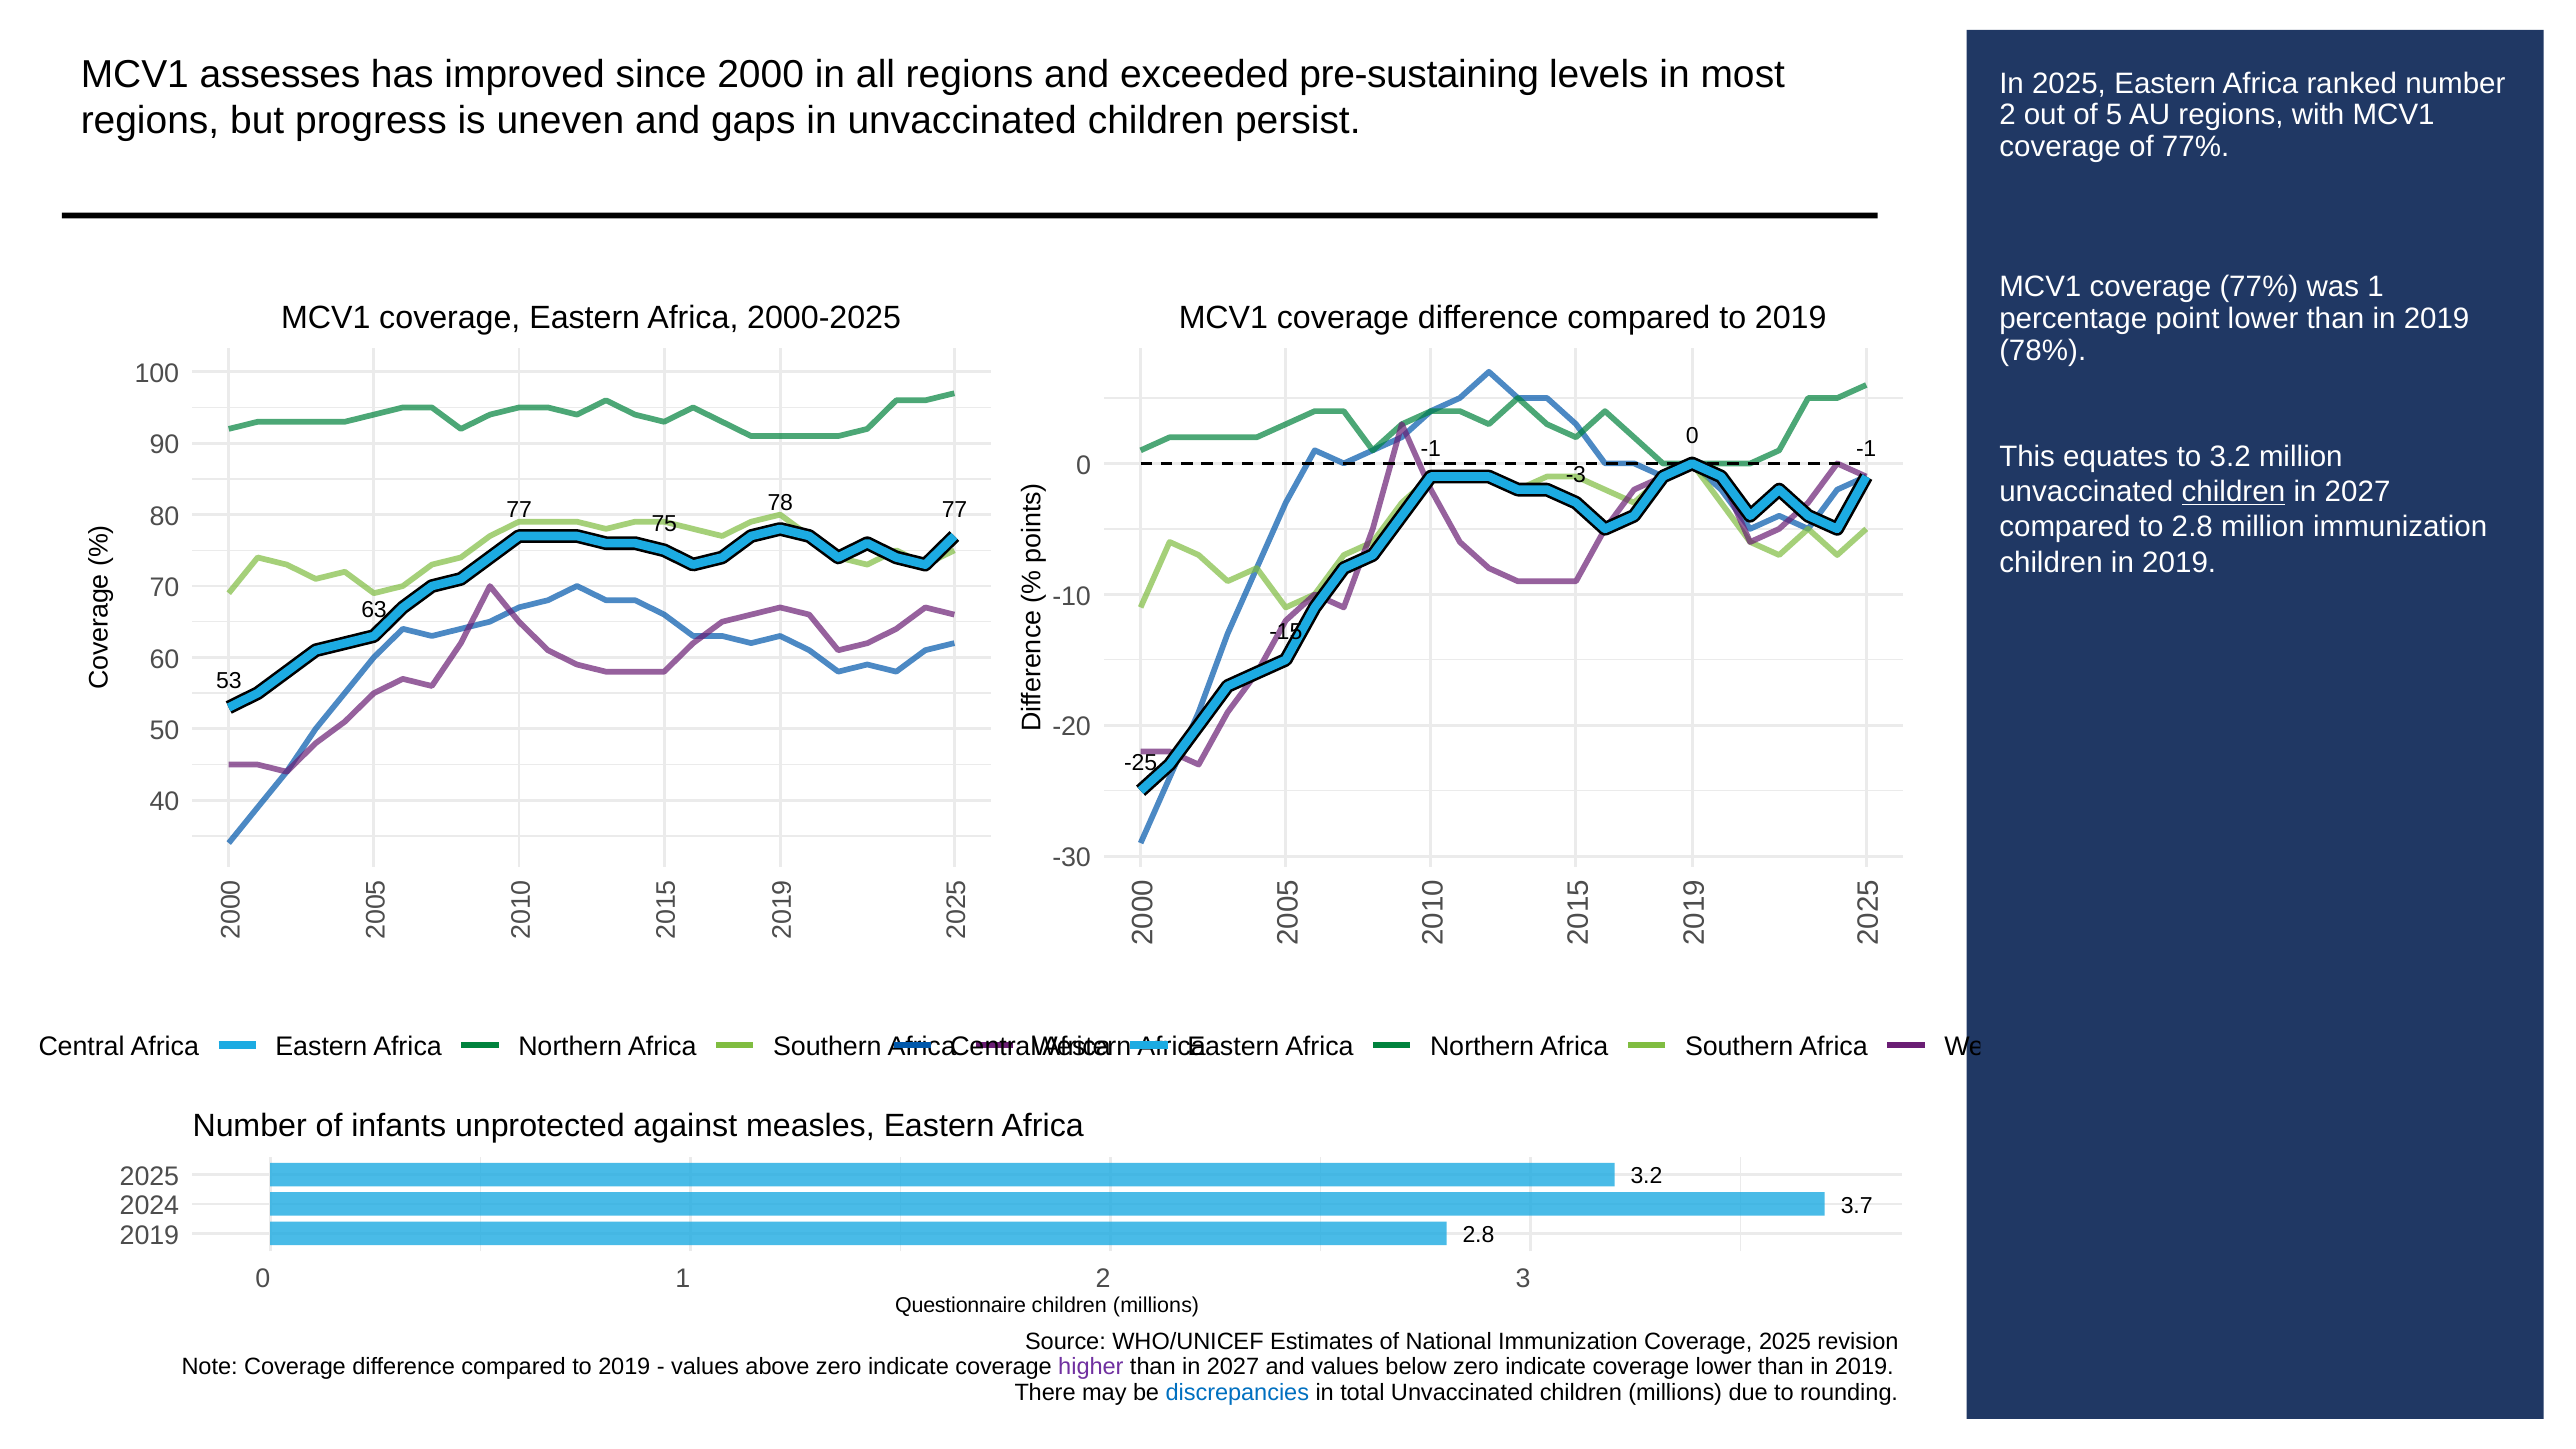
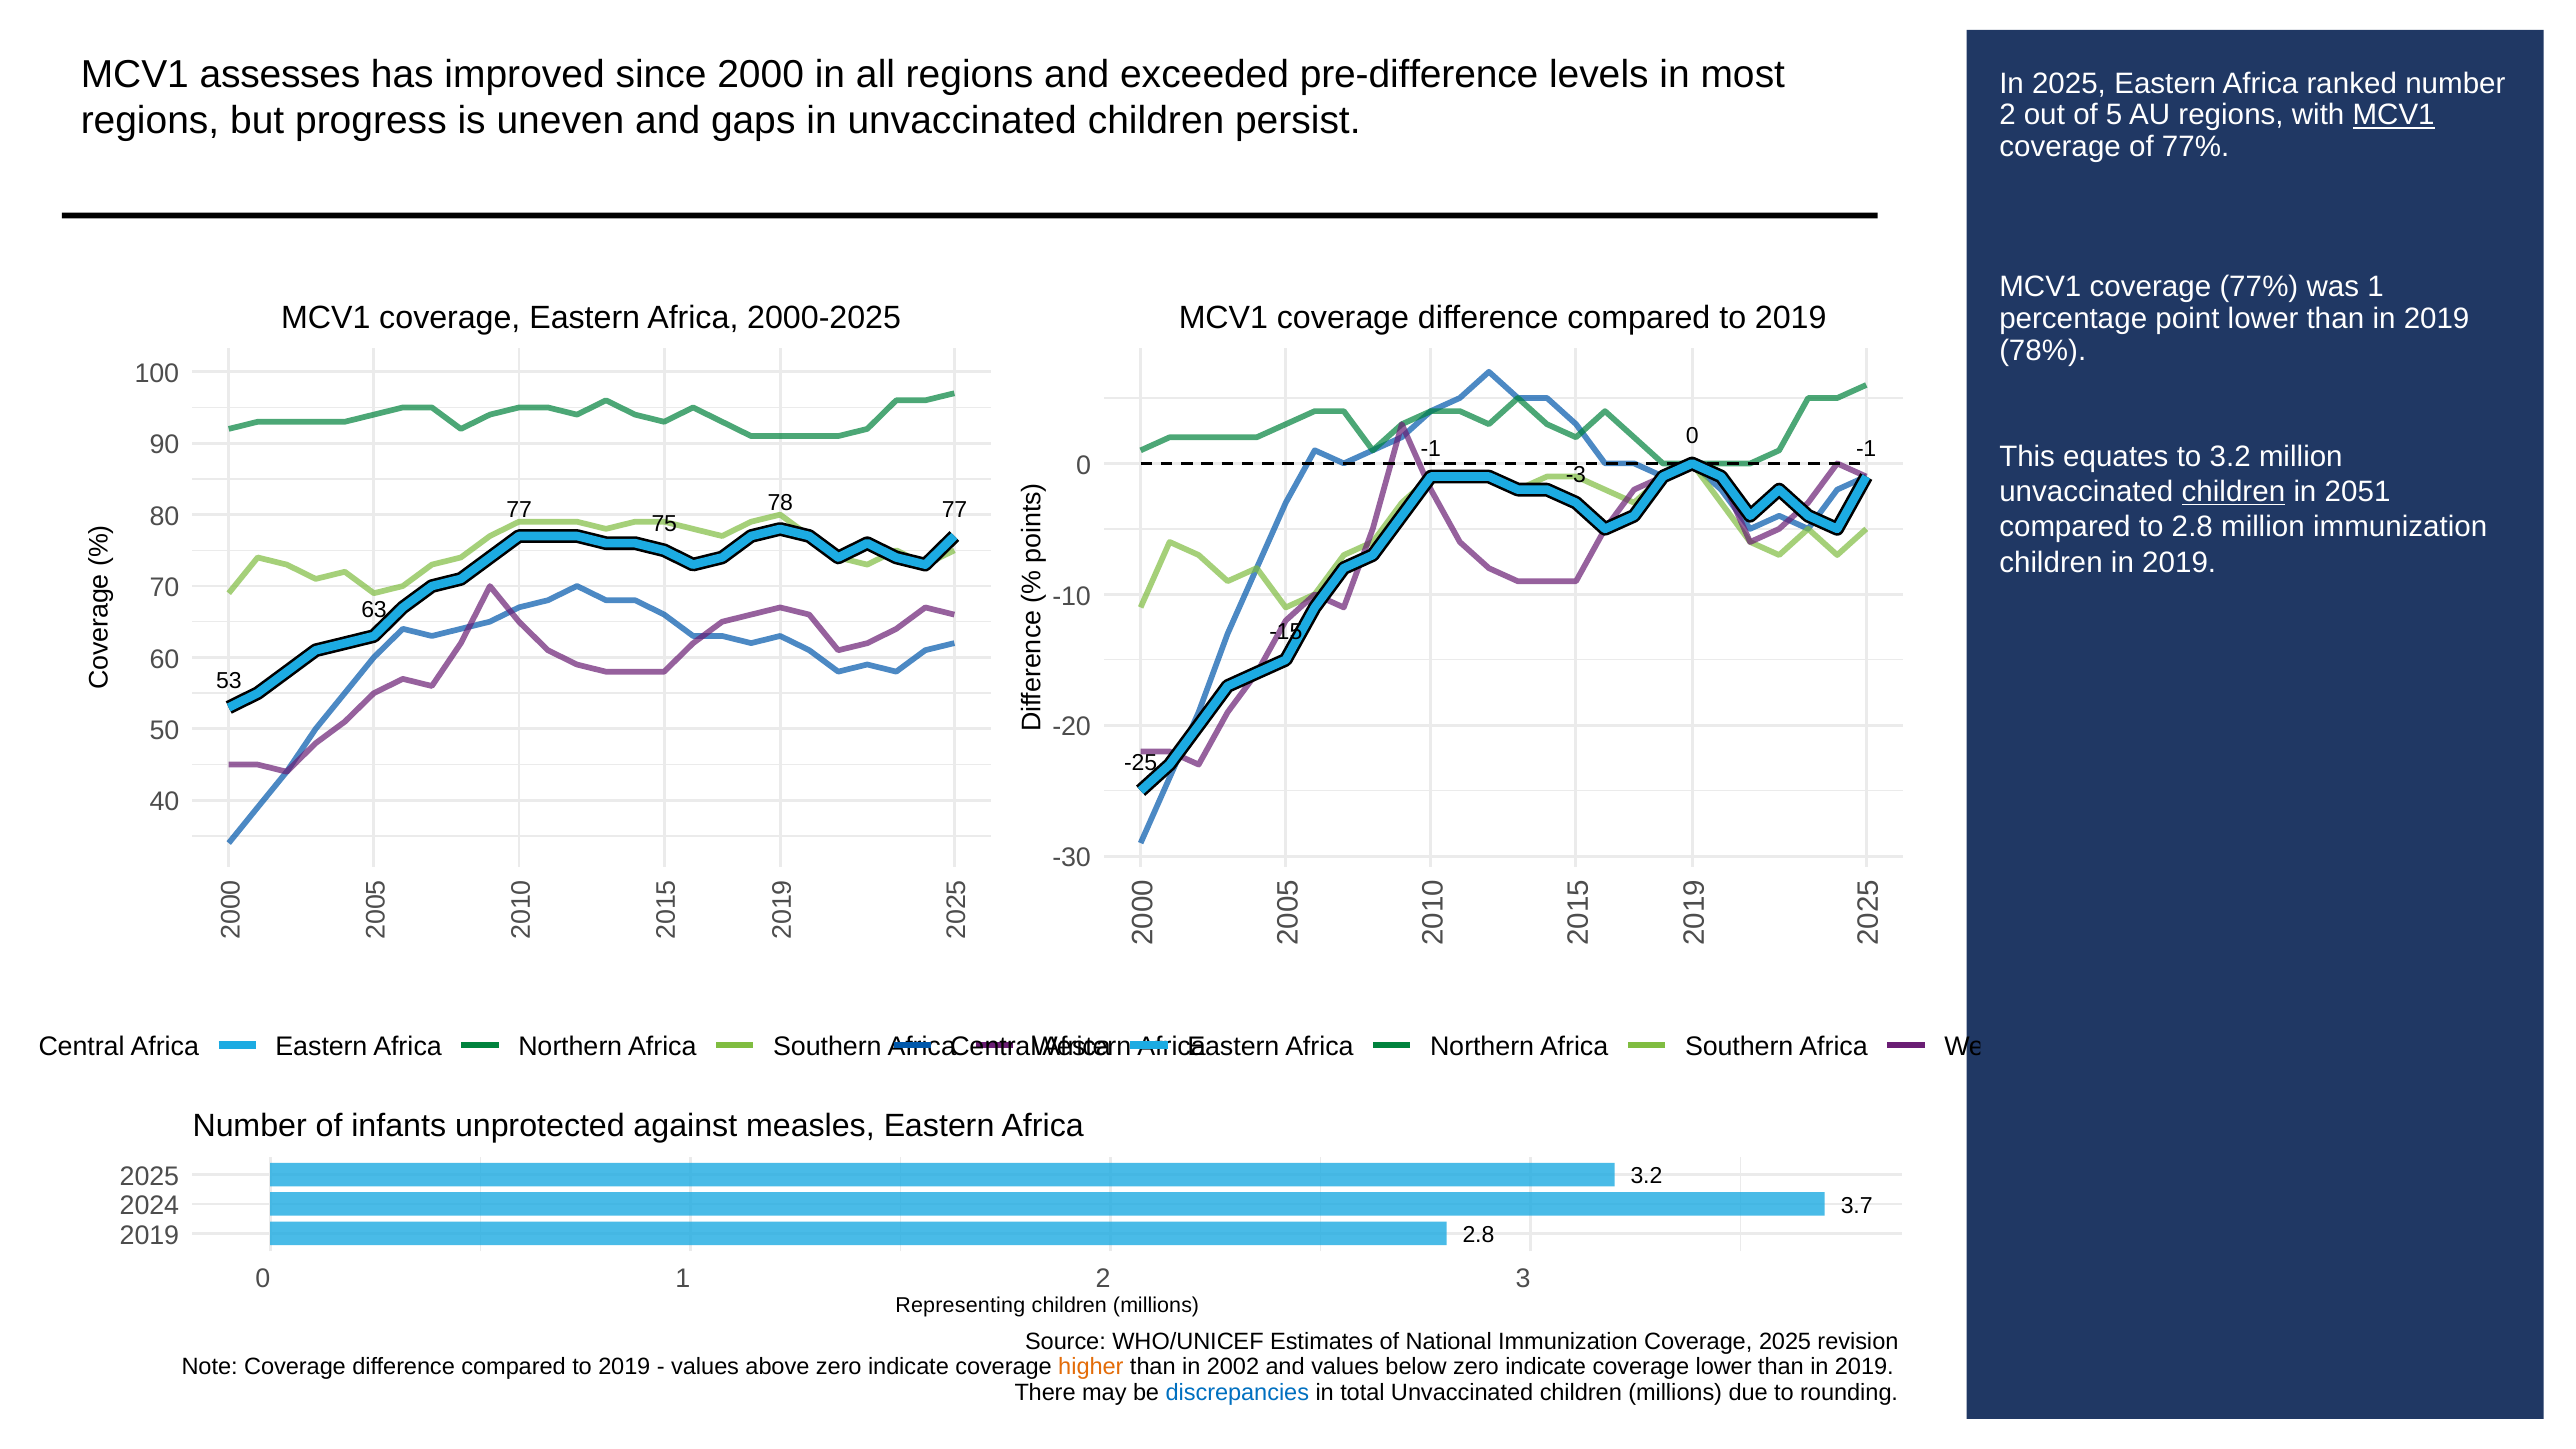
pre-sustaining: pre-sustaining -> pre-difference (1419, 74)
MCV1 underline: none -> present (2394, 115)
2027: 2027 -> 2051 (2358, 492)
Questionnaire: Questionnaire -> Representing (960, 1306)
higher colour: purple -> orange (1091, 1367)
than in 2027: 2027 -> 2002 (1233, 1367)
